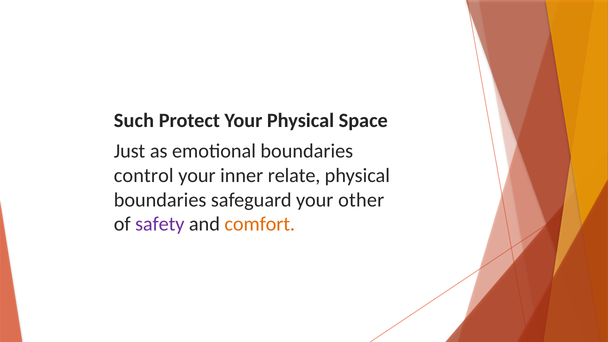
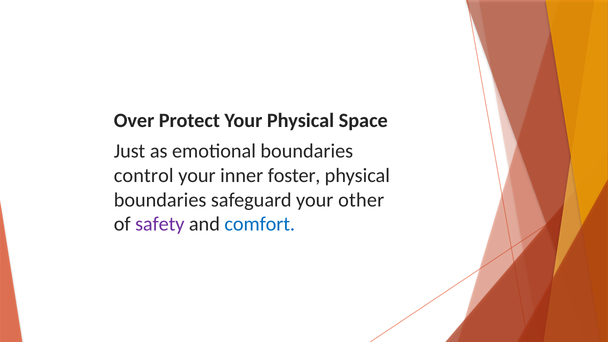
Such: Such -> Over (134, 121)
relate: relate -> foster (294, 176)
comfort colour: orange -> blue (260, 224)
